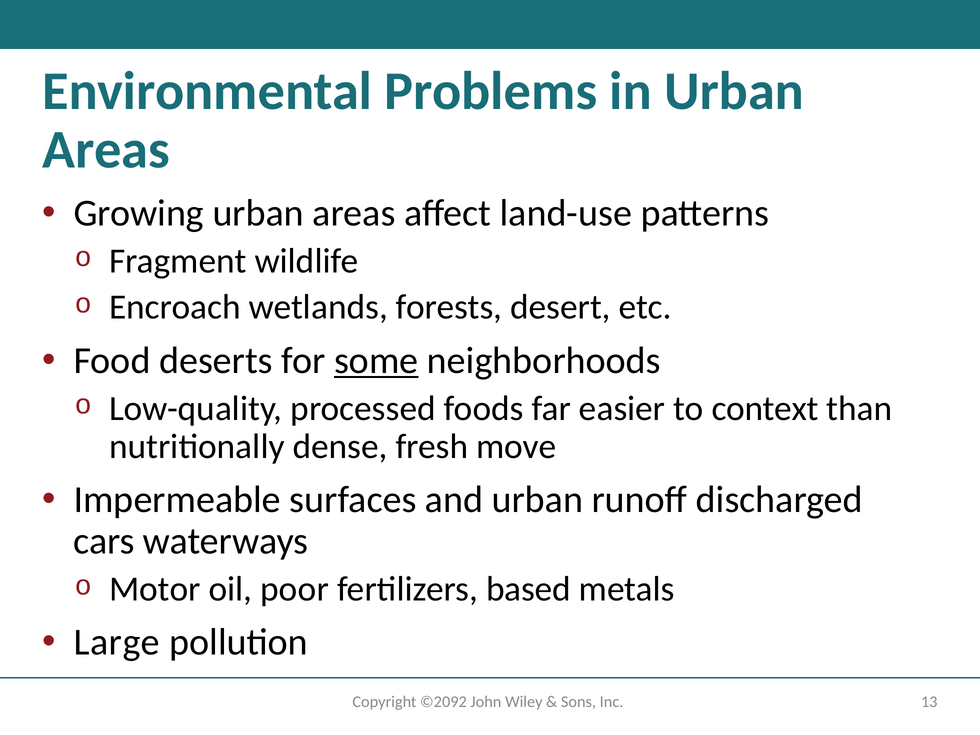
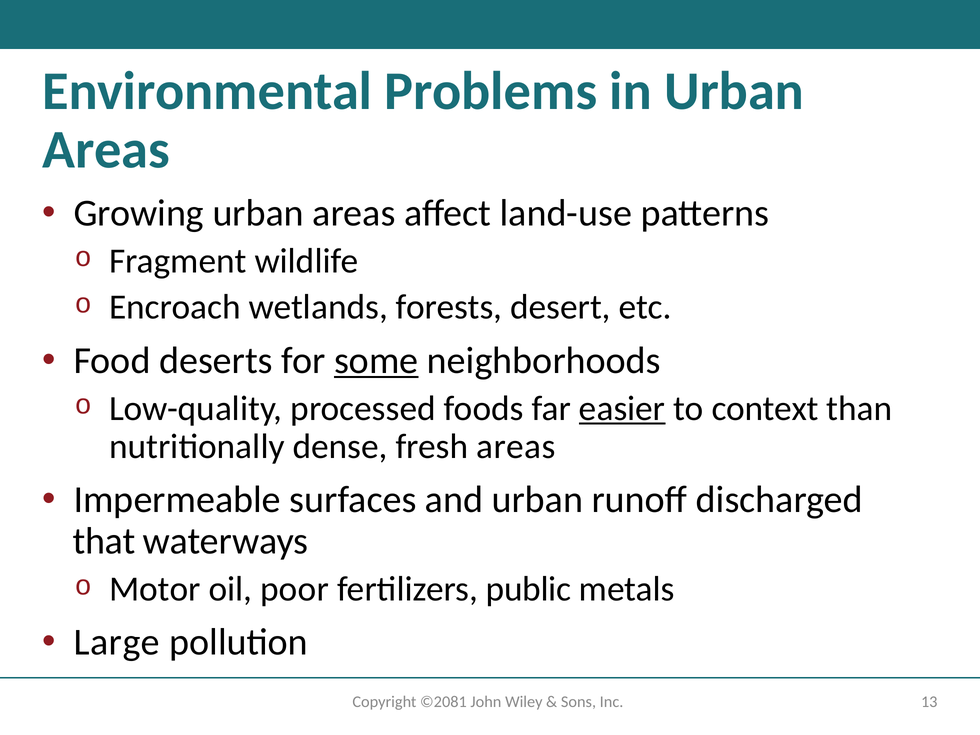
easier underline: none -> present (622, 408)
fresh move: move -> areas (516, 447)
cars: cars -> that (104, 541)
based: based -> public (529, 589)
©2092: ©2092 -> ©2081 (443, 702)
